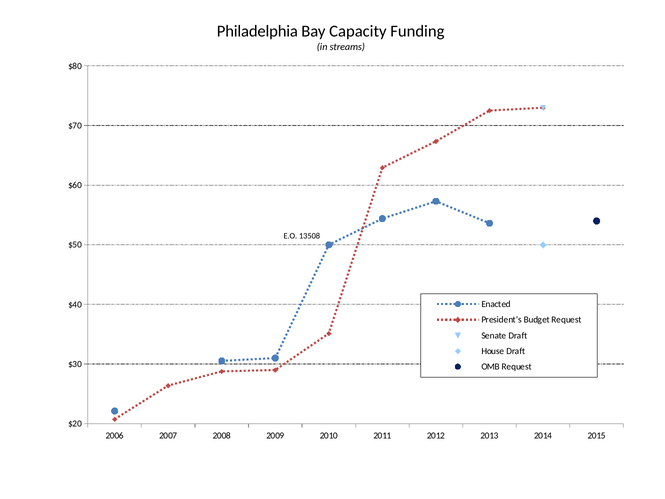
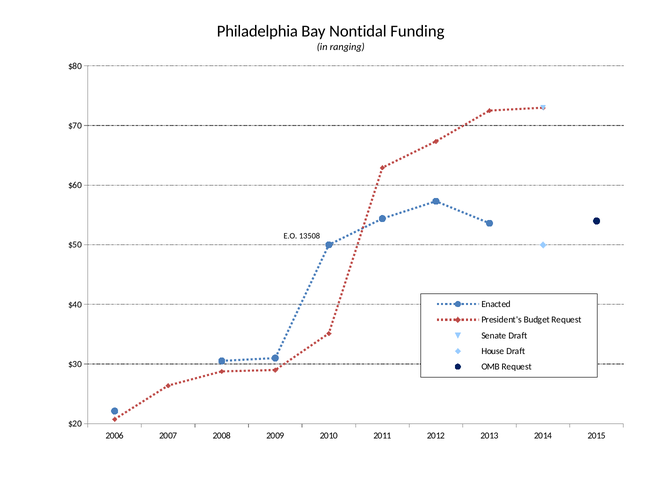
Capacity: Capacity -> Nontidal (358, 31)
streams: streams -> ranging (347, 47)
